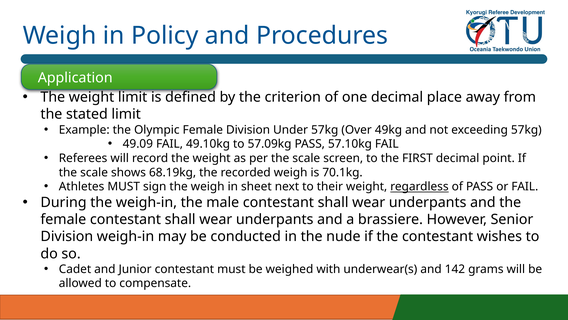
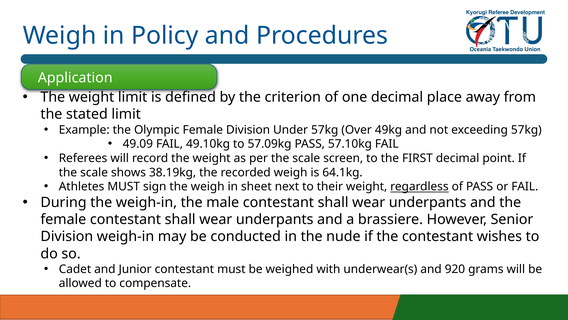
68.19kg: 68.19kg -> 38.19kg (173, 172)
70.1kg: 70.1kg -> 64.1kg (343, 172)
142: 142 -> 920 (455, 269)
